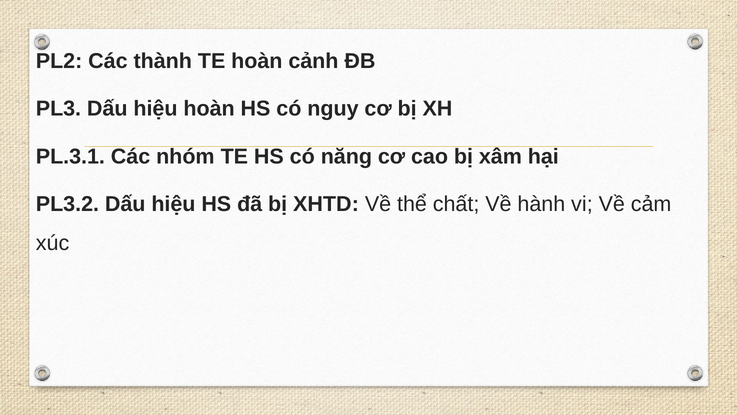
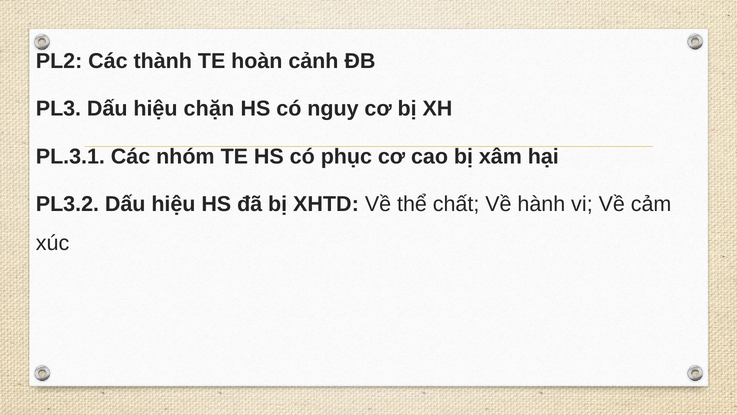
hiệu hoàn: hoàn -> chặn (209, 109)
năng: năng -> phục (346, 156)
